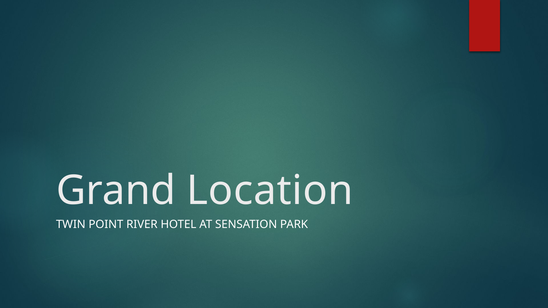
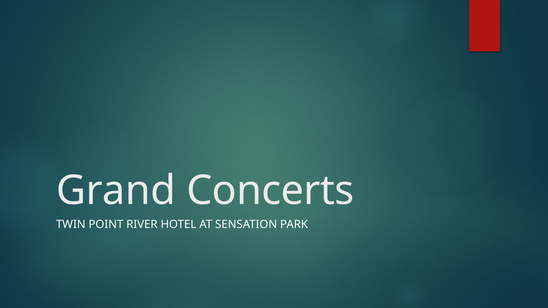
Location: Location -> Concerts (270, 191)
